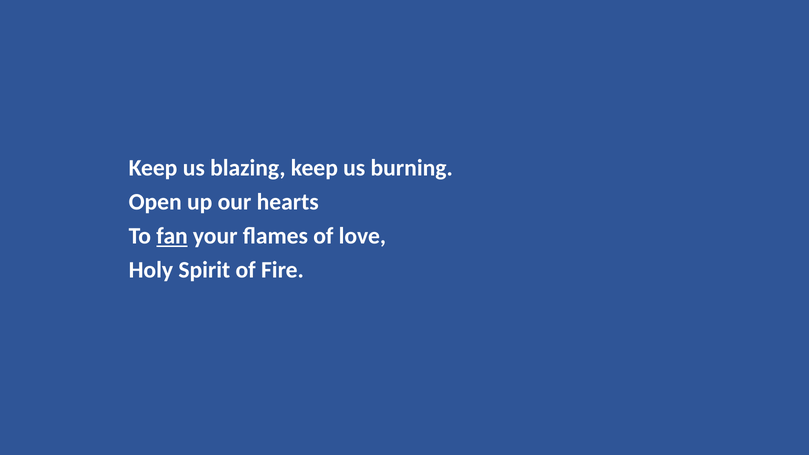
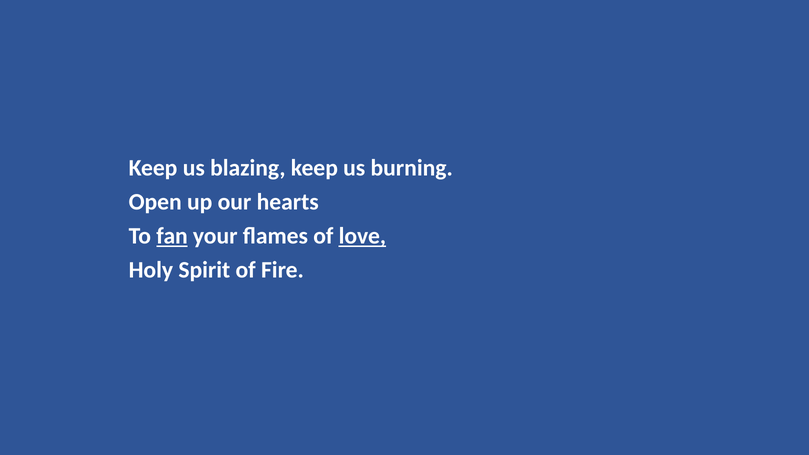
love underline: none -> present (362, 236)
